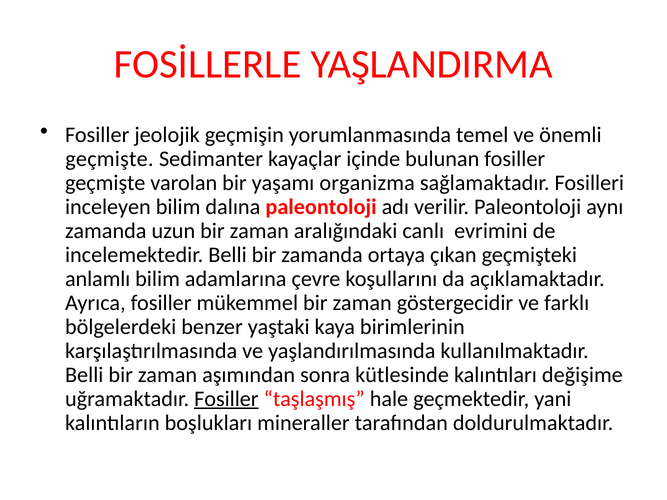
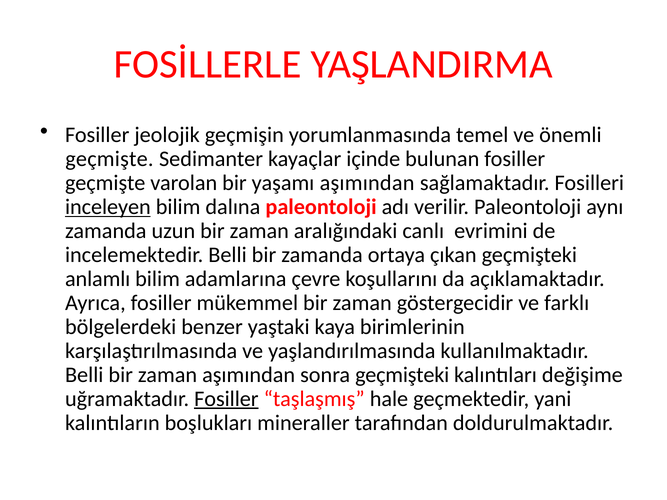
yaşamı organizma: organizma -> aşımından (367, 183)
inceleyen underline: none -> present (108, 207)
sonra kütlesinde: kütlesinde -> geçmişteki (402, 375)
